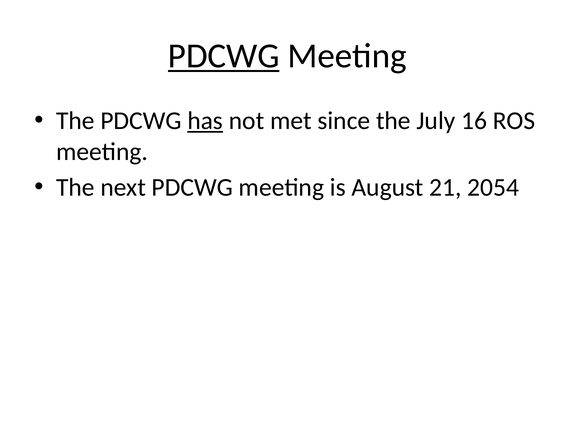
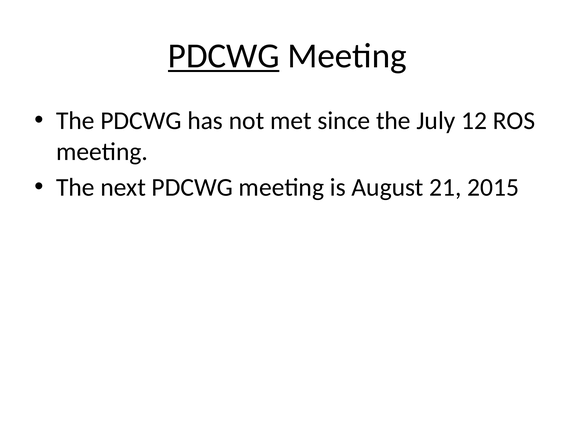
has underline: present -> none (205, 121)
16: 16 -> 12 (474, 121)
2054: 2054 -> 2015 (493, 187)
